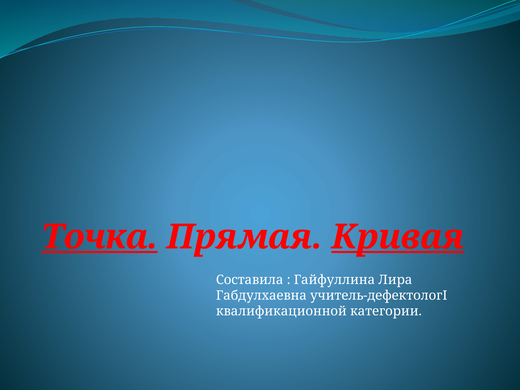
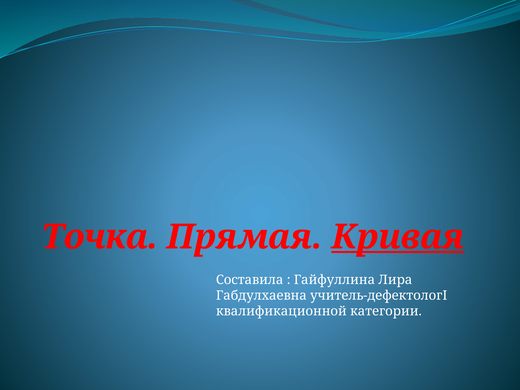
Точка underline: present -> none (100, 237)
